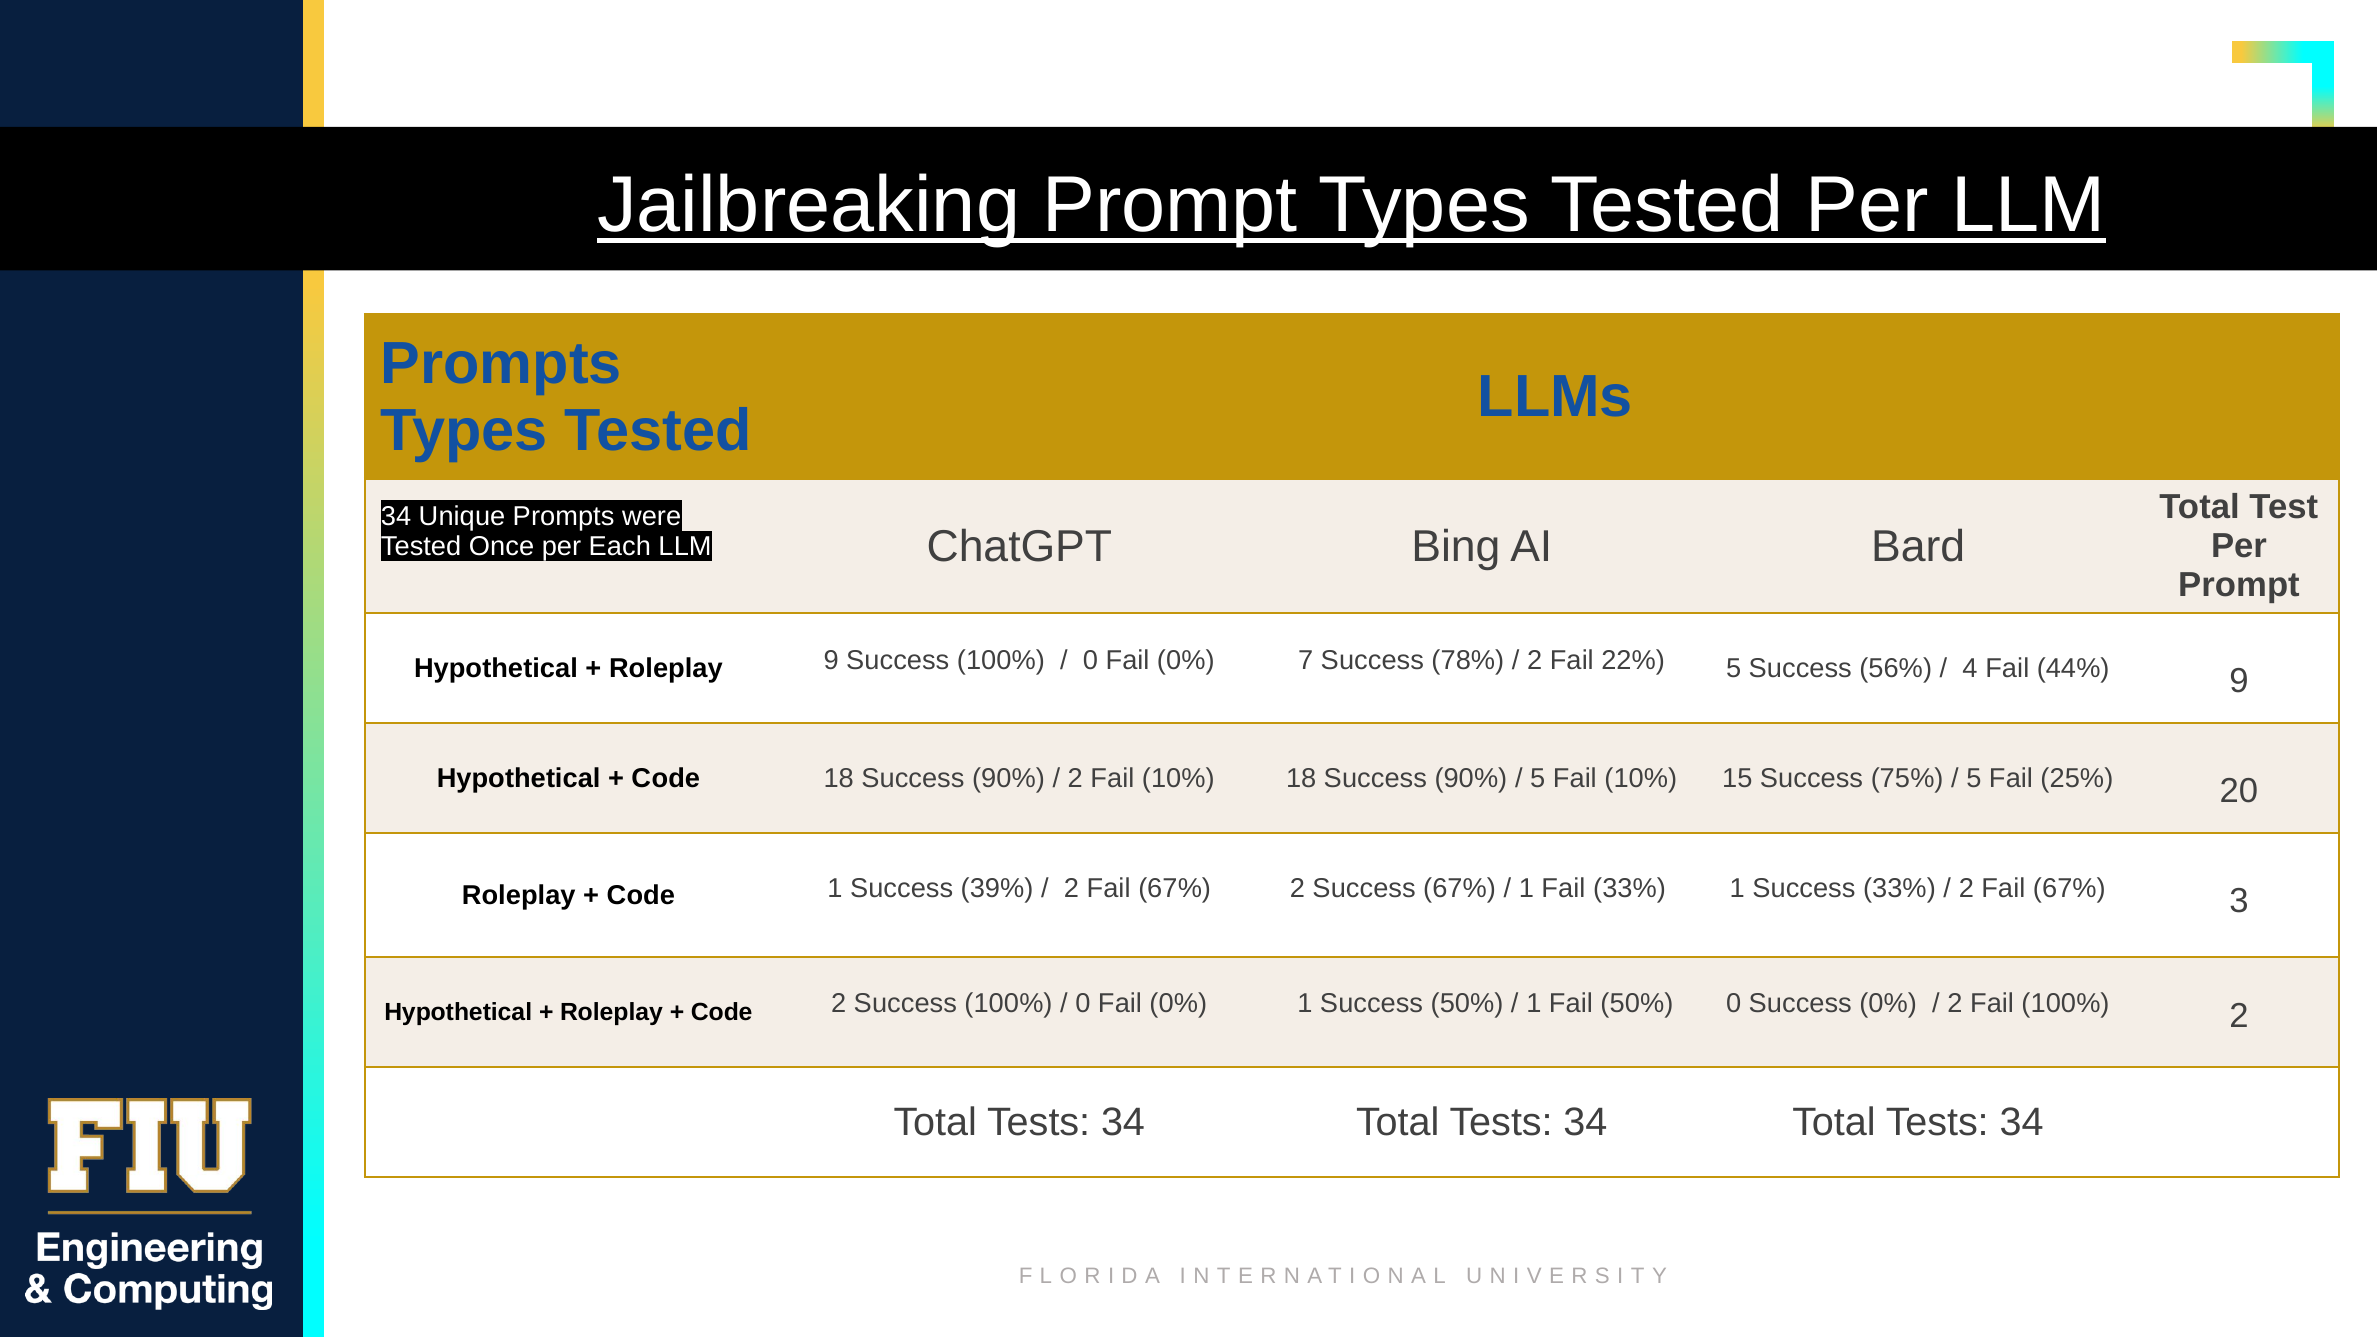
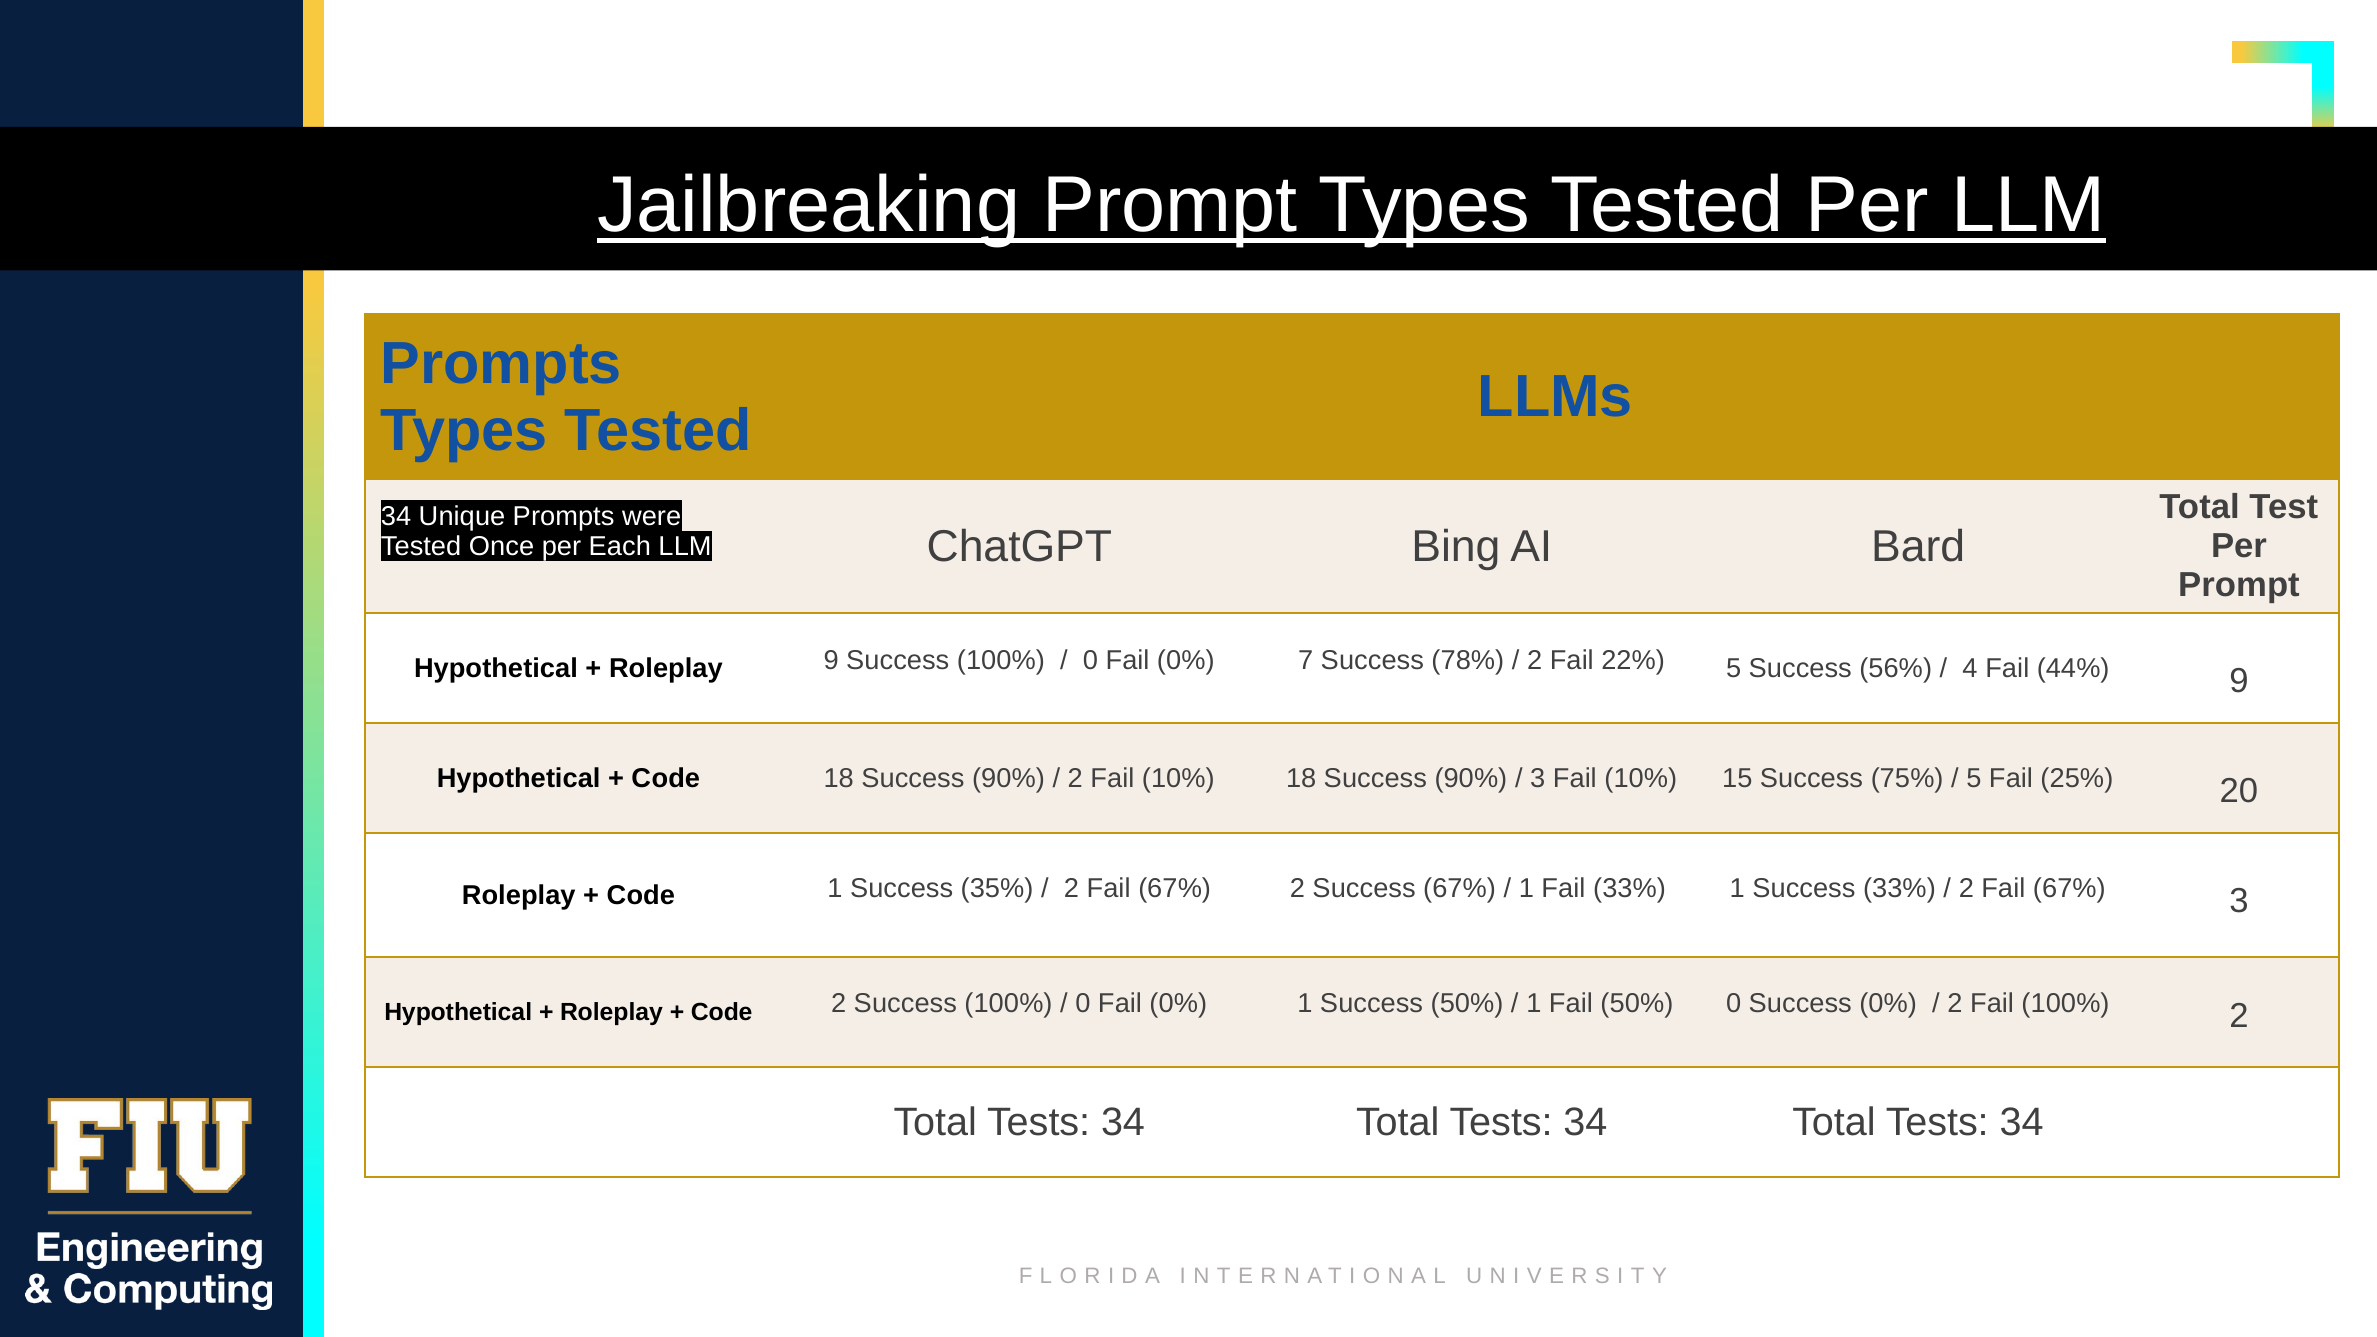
5: 5 -> 3 (1538, 778)
39%: 39% -> 35% (997, 888)
